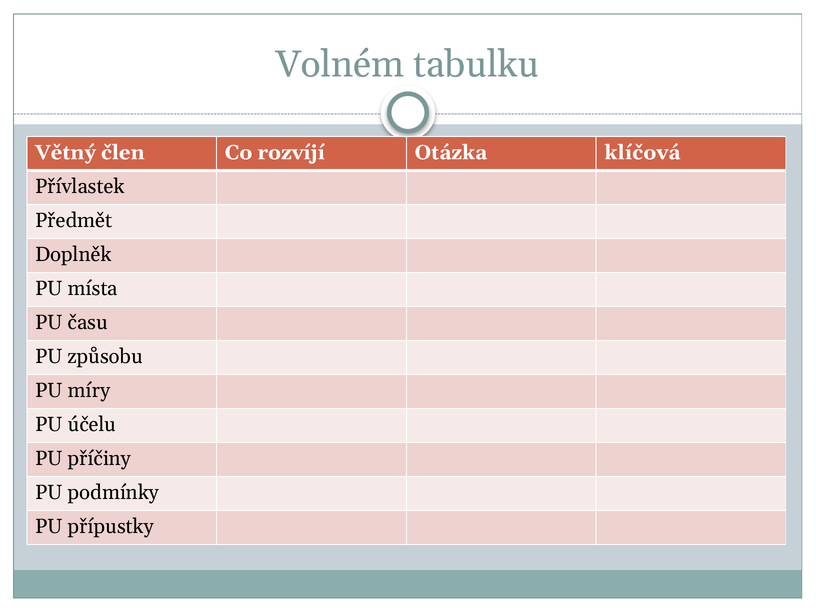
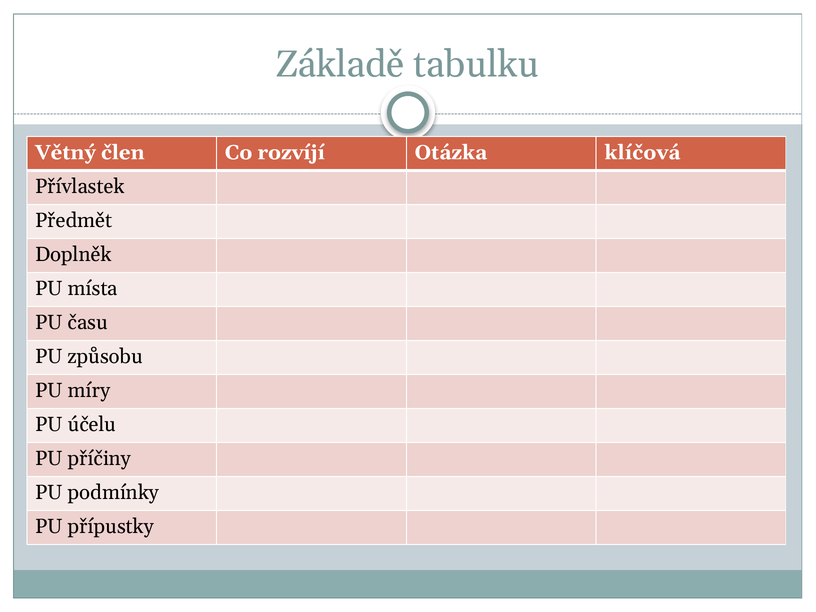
Volném: Volném -> Základě (340, 64)
